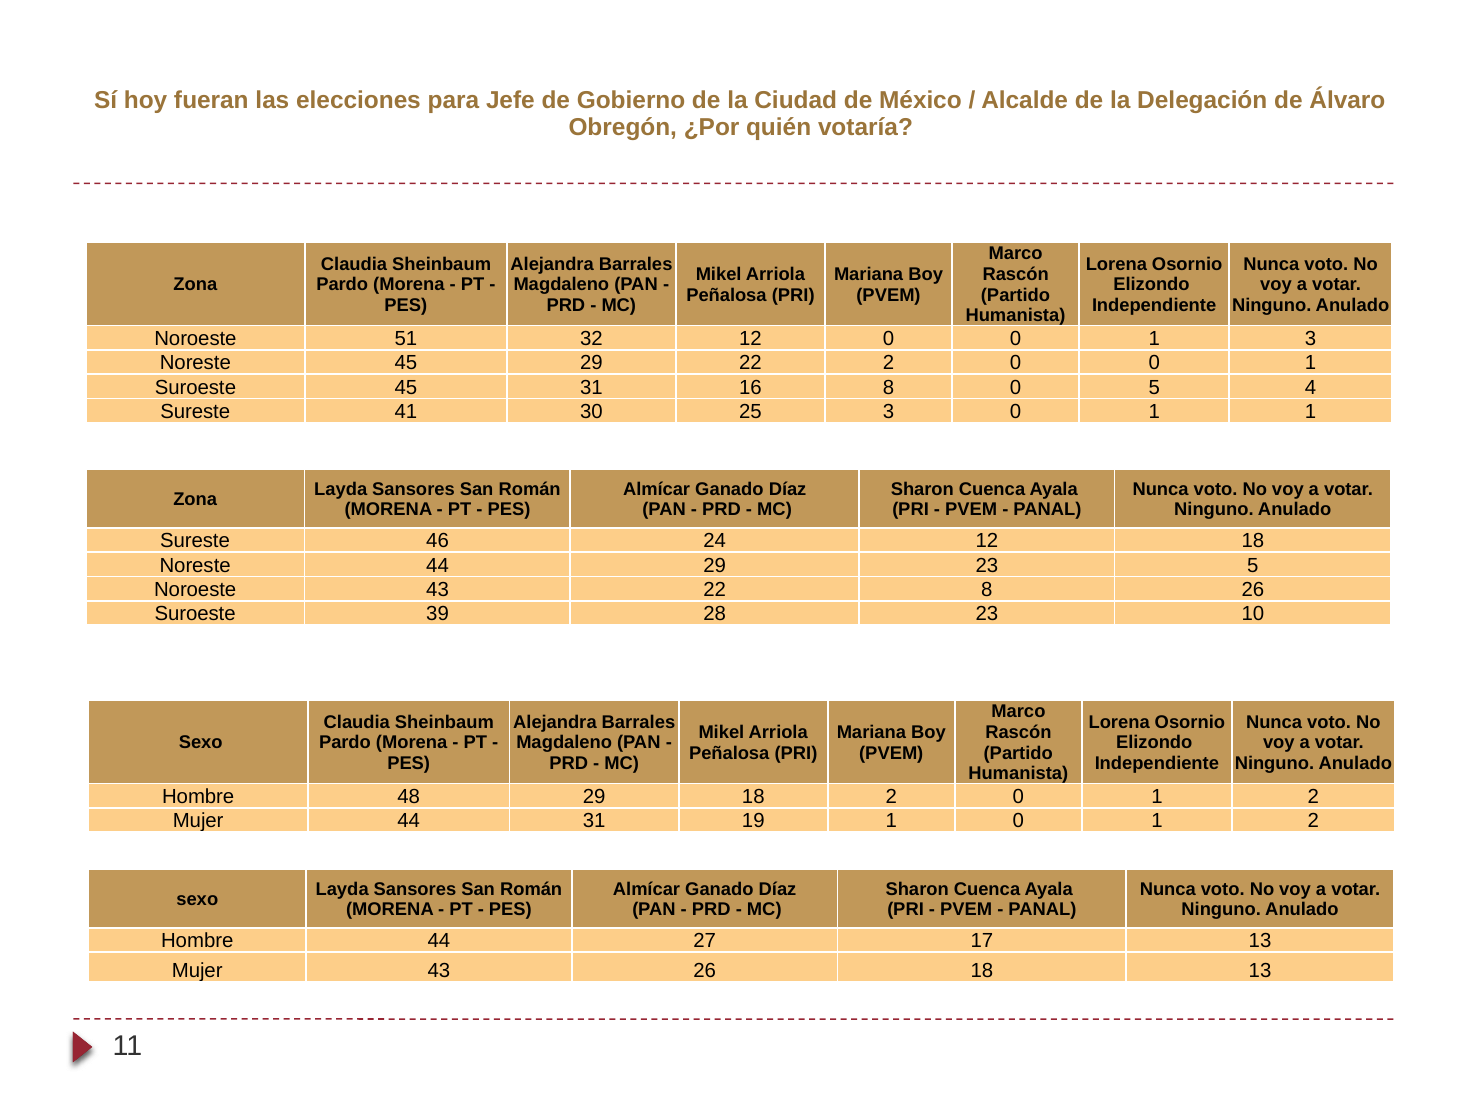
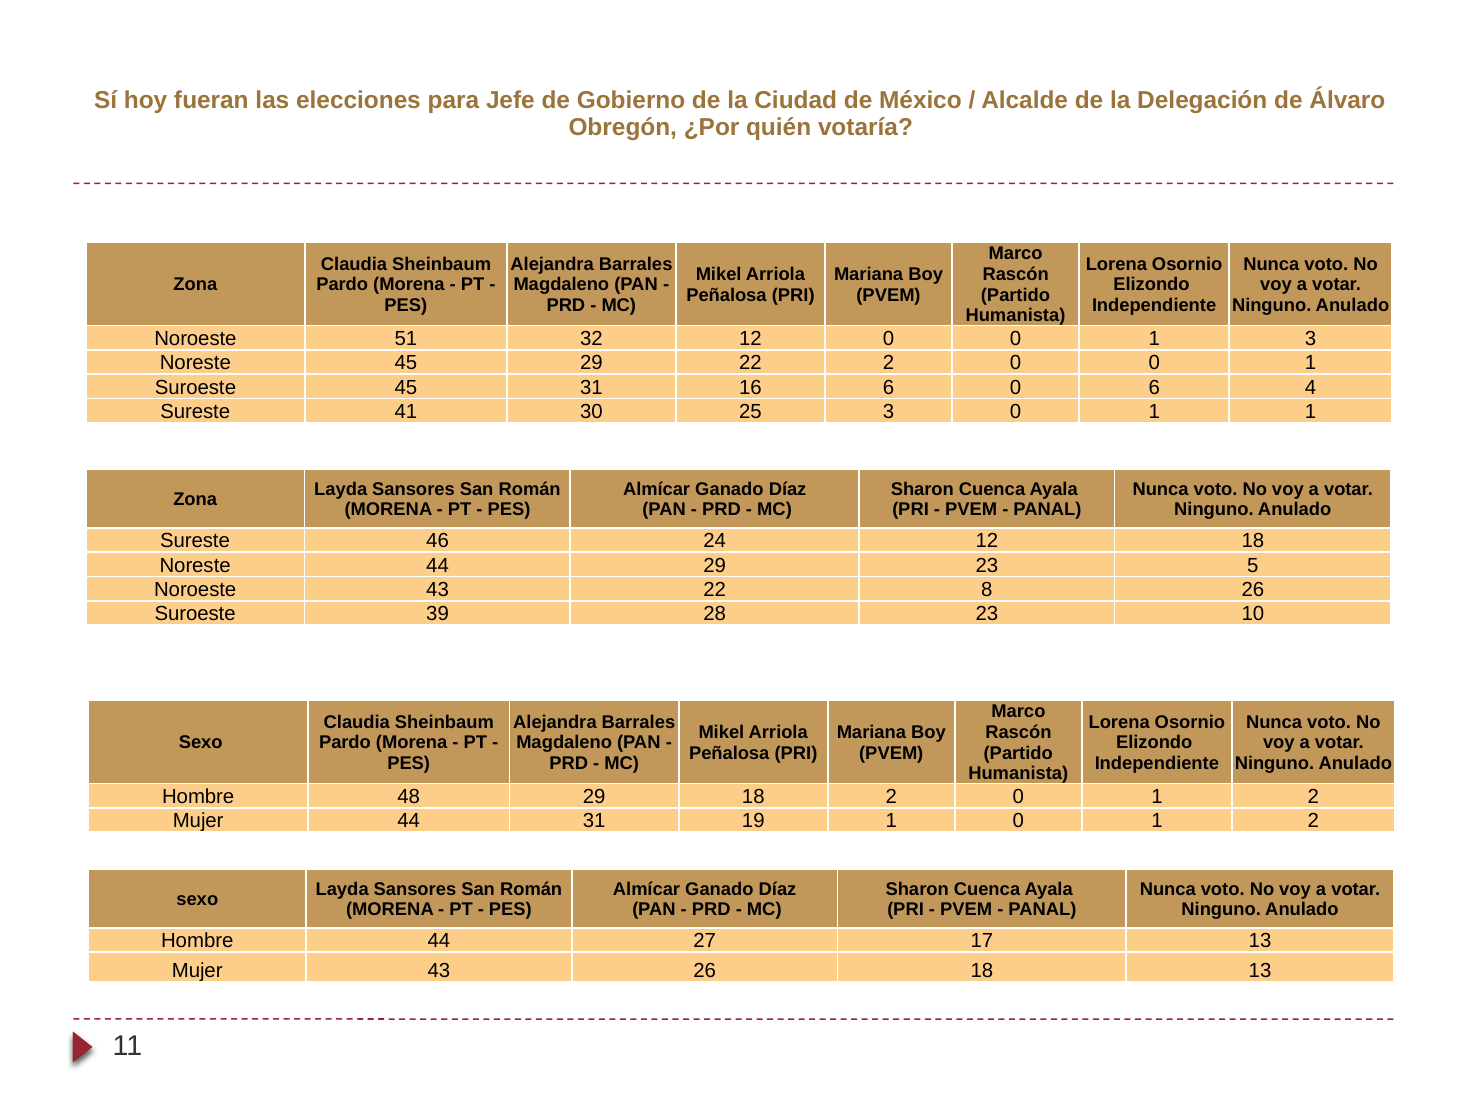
16 8: 8 -> 6 (889, 387)
0 5: 5 -> 6 (1154, 387)
